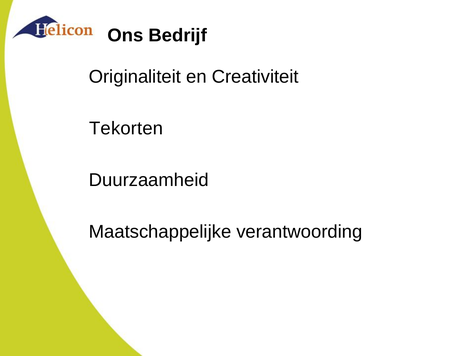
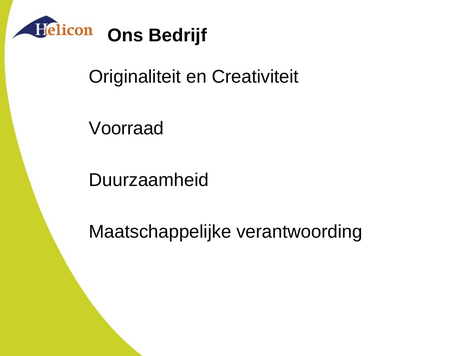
Tekorten: Tekorten -> Voorraad (126, 129)
